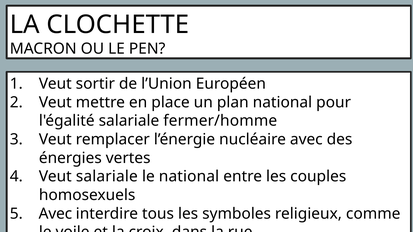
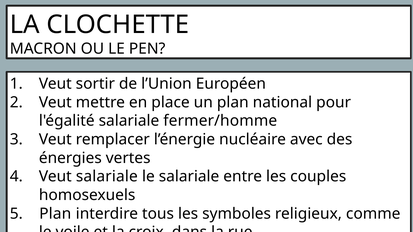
le national: national -> salariale (189, 177)
Avec: Avec -> Plan (55, 214)
